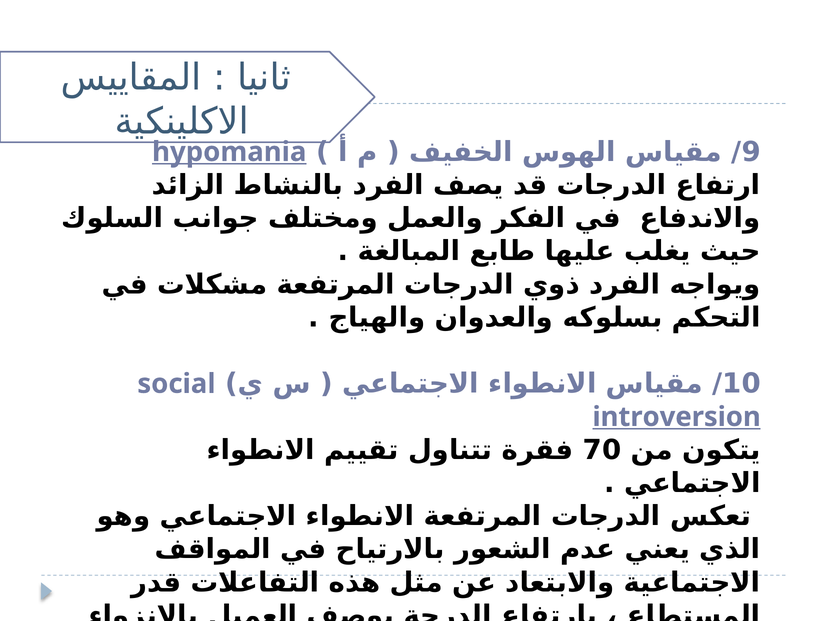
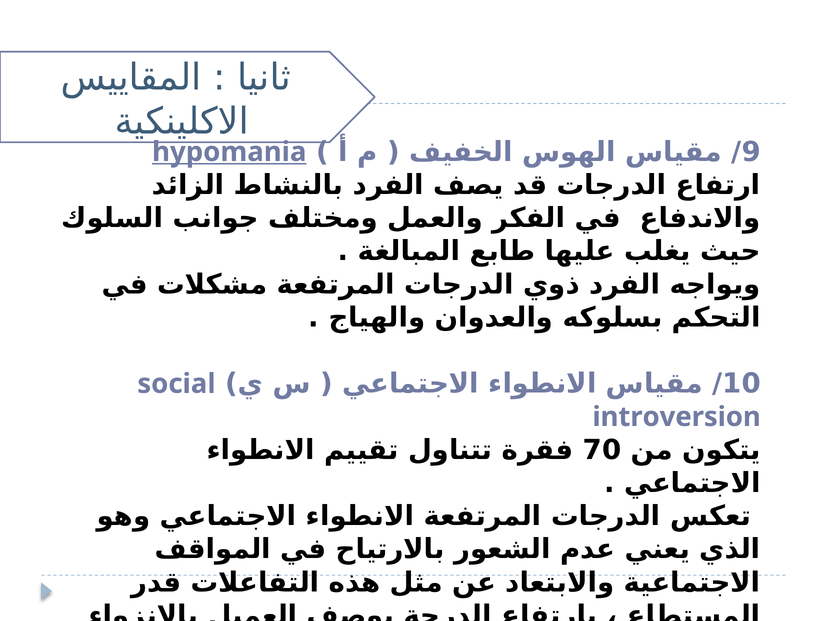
introversion underline: present -> none (677, 416)
